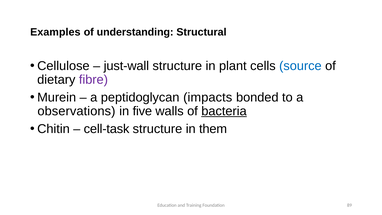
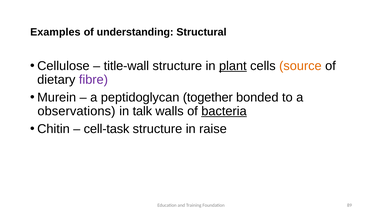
just-wall: just-wall -> title-wall (126, 66)
plant underline: none -> present (233, 66)
source colour: blue -> orange (300, 66)
impacts: impacts -> together (208, 97)
five: five -> talk (142, 111)
them: them -> raise (213, 129)
